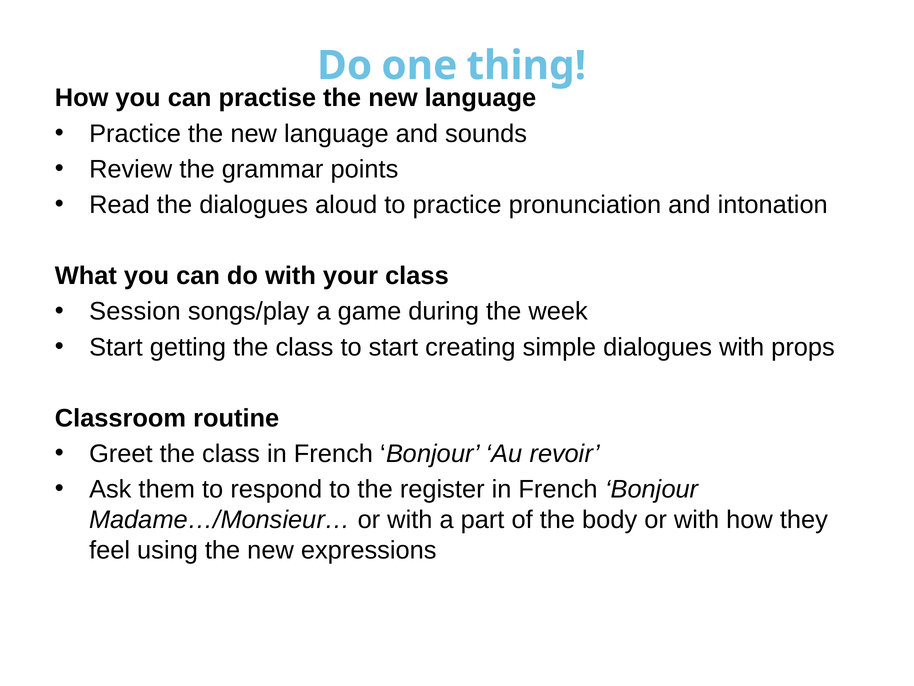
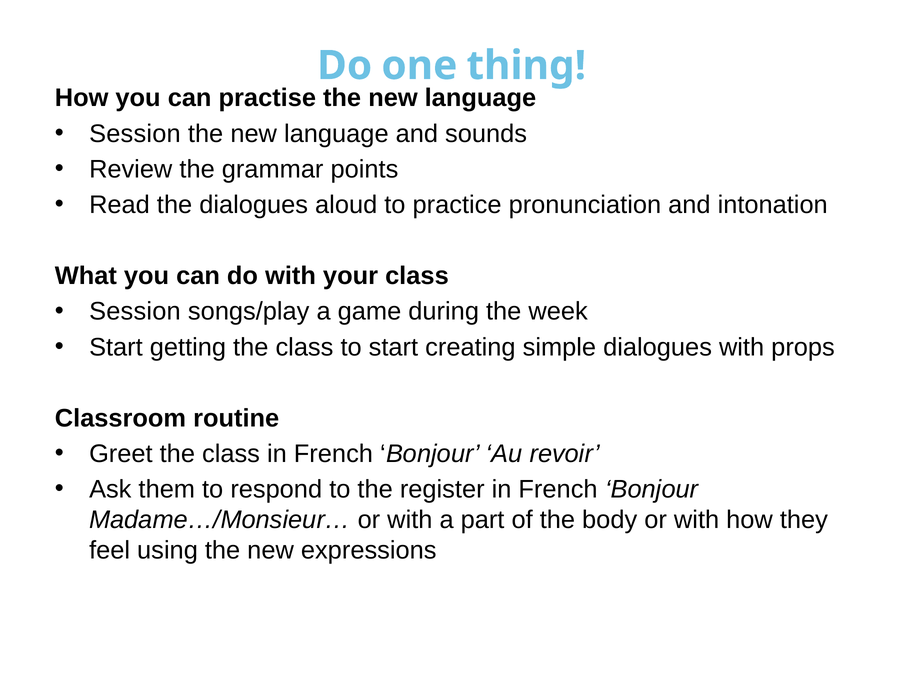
Practice: Practice -> Session (135, 134)
